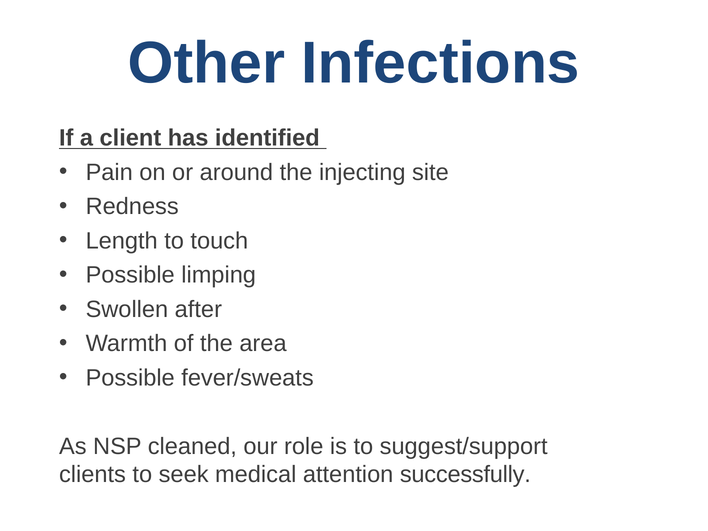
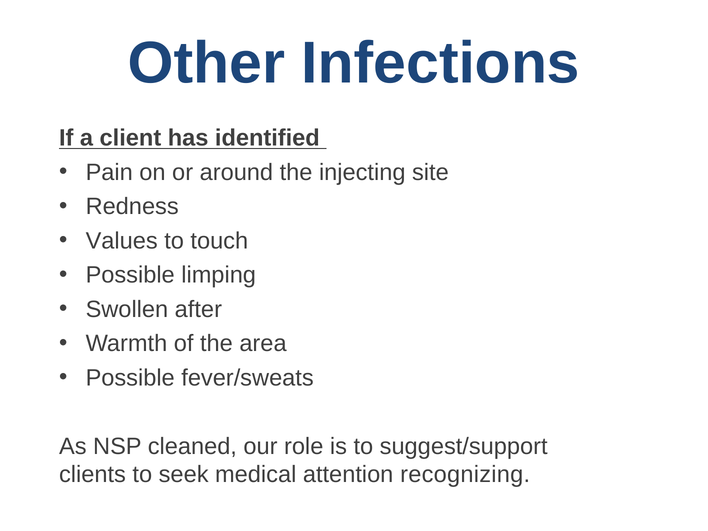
Length: Length -> Values (122, 241)
successfully: successfully -> recognizing (465, 475)
